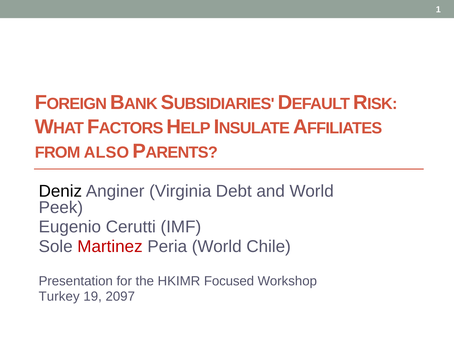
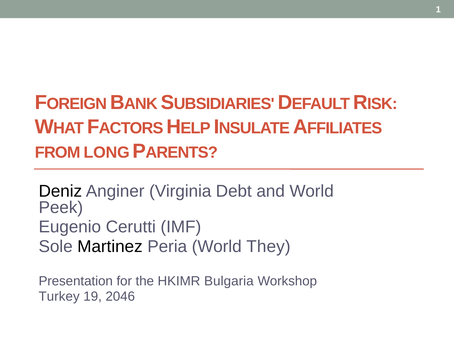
ALSO: ALSO -> LONG (107, 152)
Martinez colour: red -> black (110, 246)
Chile: Chile -> They (268, 246)
Focused: Focused -> Bulgaria (229, 281)
2097: 2097 -> 2046 (120, 296)
